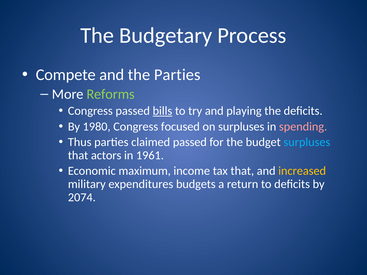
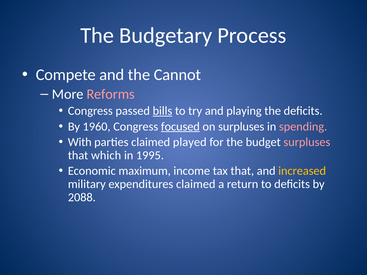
the Parties: Parties -> Cannot (177, 75)
Reforms colour: light green -> pink (111, 94)
1980: 1980 -> 1960 (97, 127)
focused underline: none -> present (180, 127)
Thus: Thus -> With (80, 142)
claimed passed: passed -> played (190, 142)
surpluses colour: light blue -> pink (307, 142)
actors: actors -> which (106, 155)
1961: 1961 -> 1995 (150, 155)
expenditures budgets: budgets -> claimed (196, 184)
2074: 2074 -> 2088 (82, 198)
